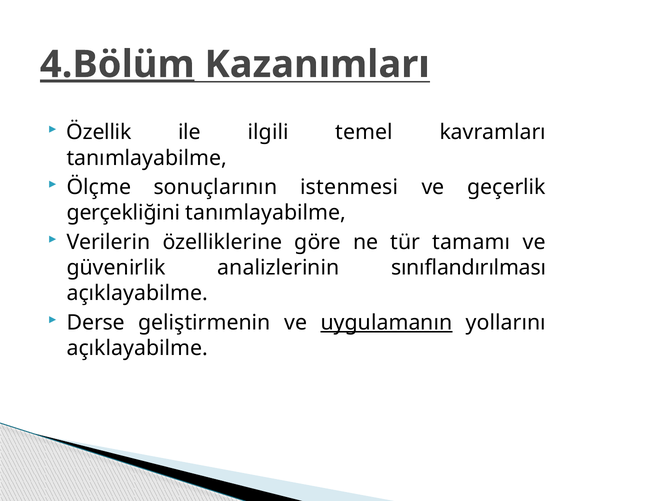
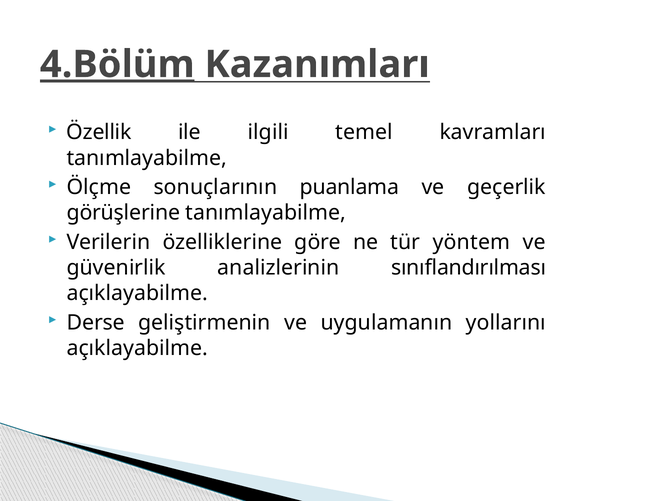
istenmesi: istenmesi -> puanlama (349, 187)
gerçekliğini: gerçekliğini -> görüşlerine (123, 213)
tamamı: tamamı -> yöntem (471, 242)
uygulamanın underline: present -> none (387, 323)
